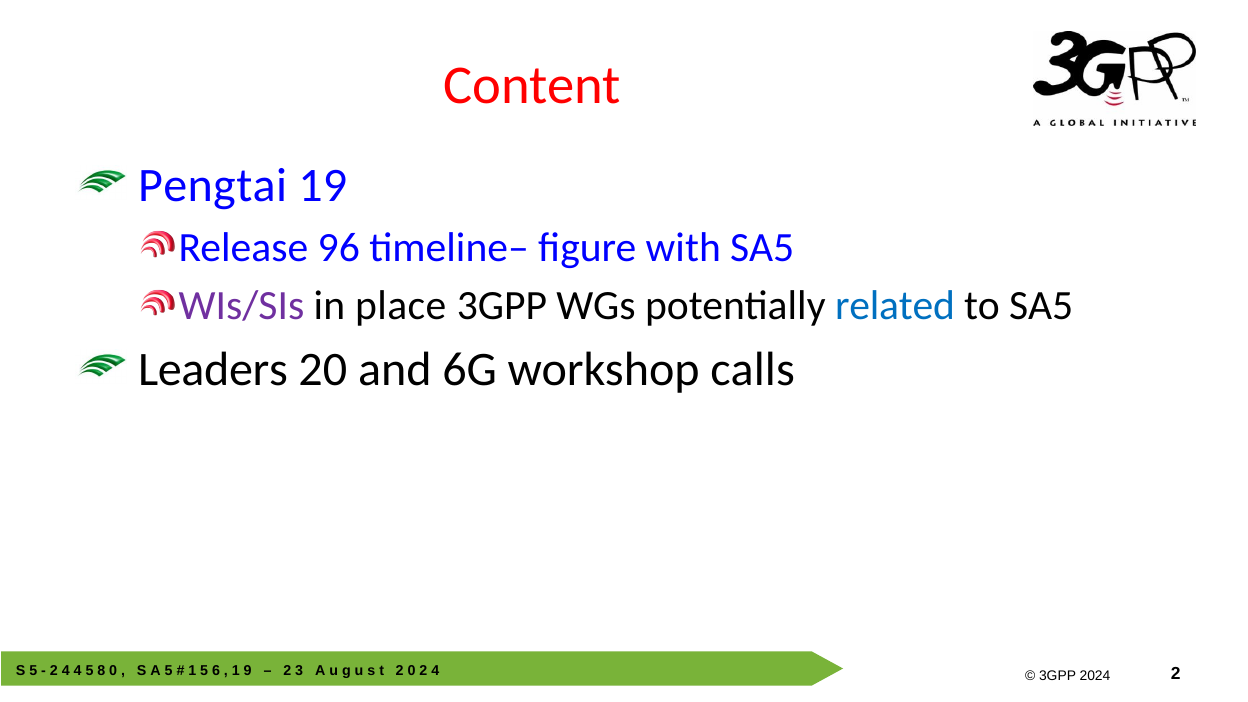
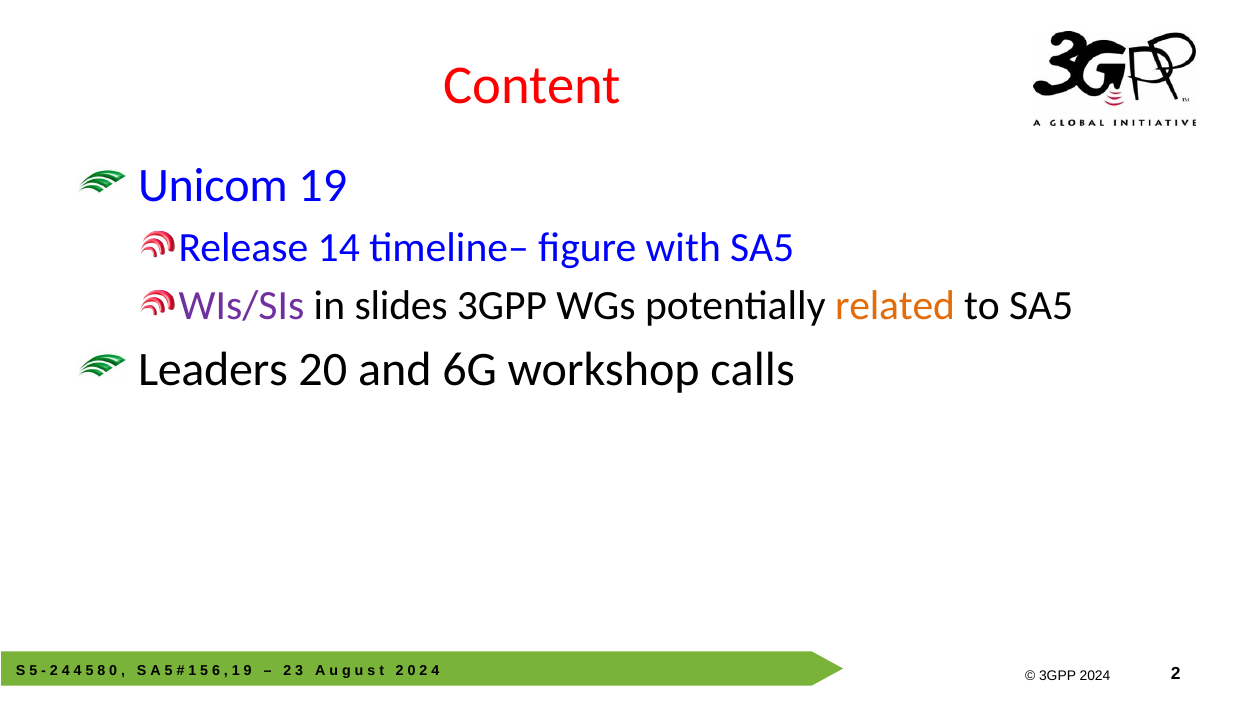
Pengtai: Pengtai -> Unicom (213, 186)
96: 96 -> 14 (339, 247)
place: place -> slides (401, 306)
related colour: blue -> orange (895, 306)
